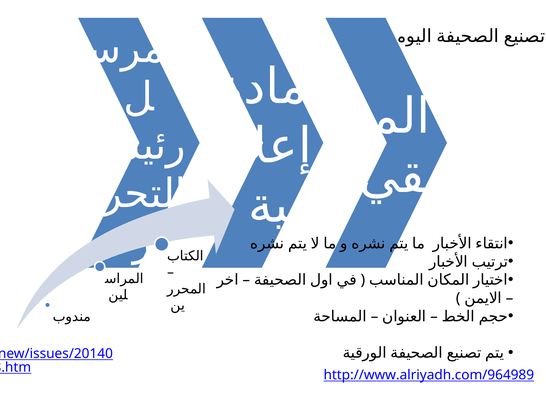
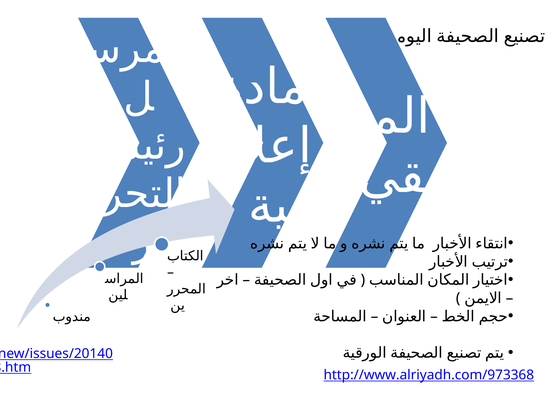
http://www.alriyadh.com/964989: http://www.alriyadh.com/964989 -> http://www.alriyadh.com/973368 (429, 374)
